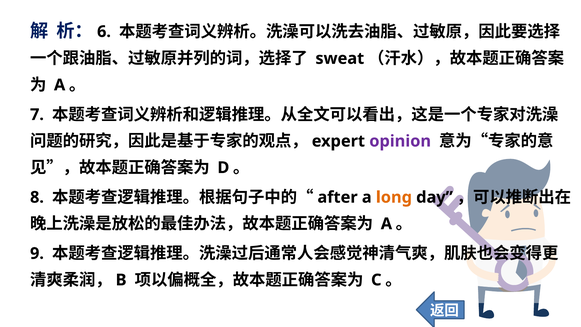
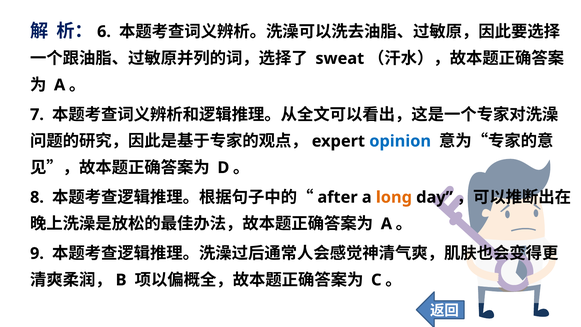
opinion colour: purple -> blue (400, 141)
